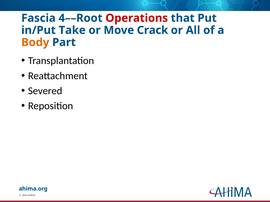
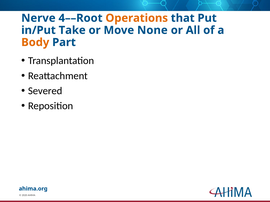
Fascia: Fascia -> Nerve (38, 18)
Operations colour: red -> orange (137, 18)
Crack: Crack -> None (152, 30)
